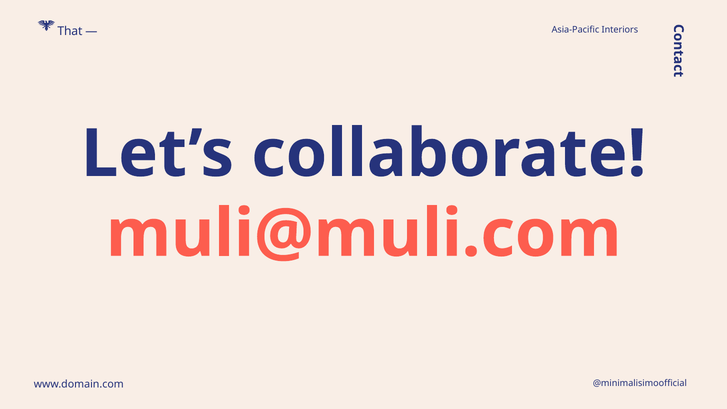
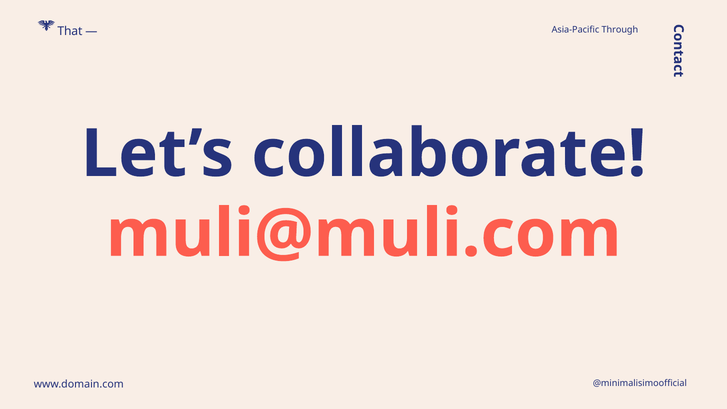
Interiors: Interiors -> Through (620, 30)
